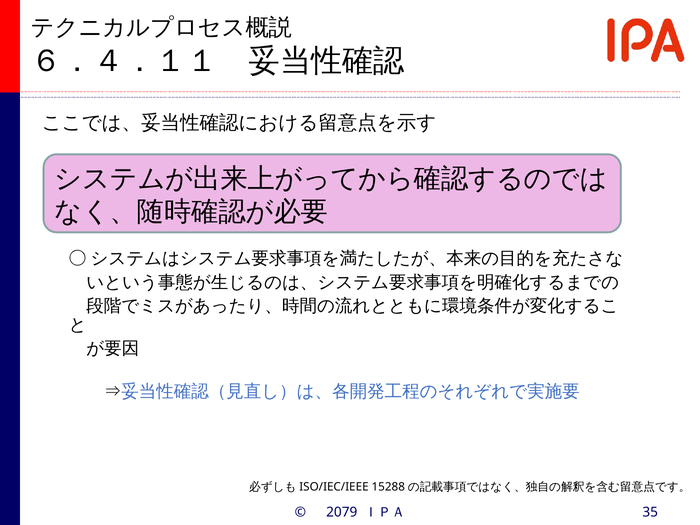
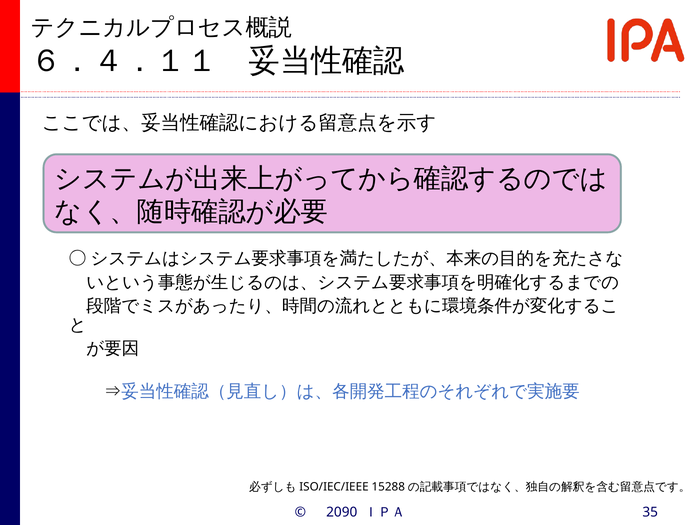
2079: 2079 -> 2090 (342, 512)
